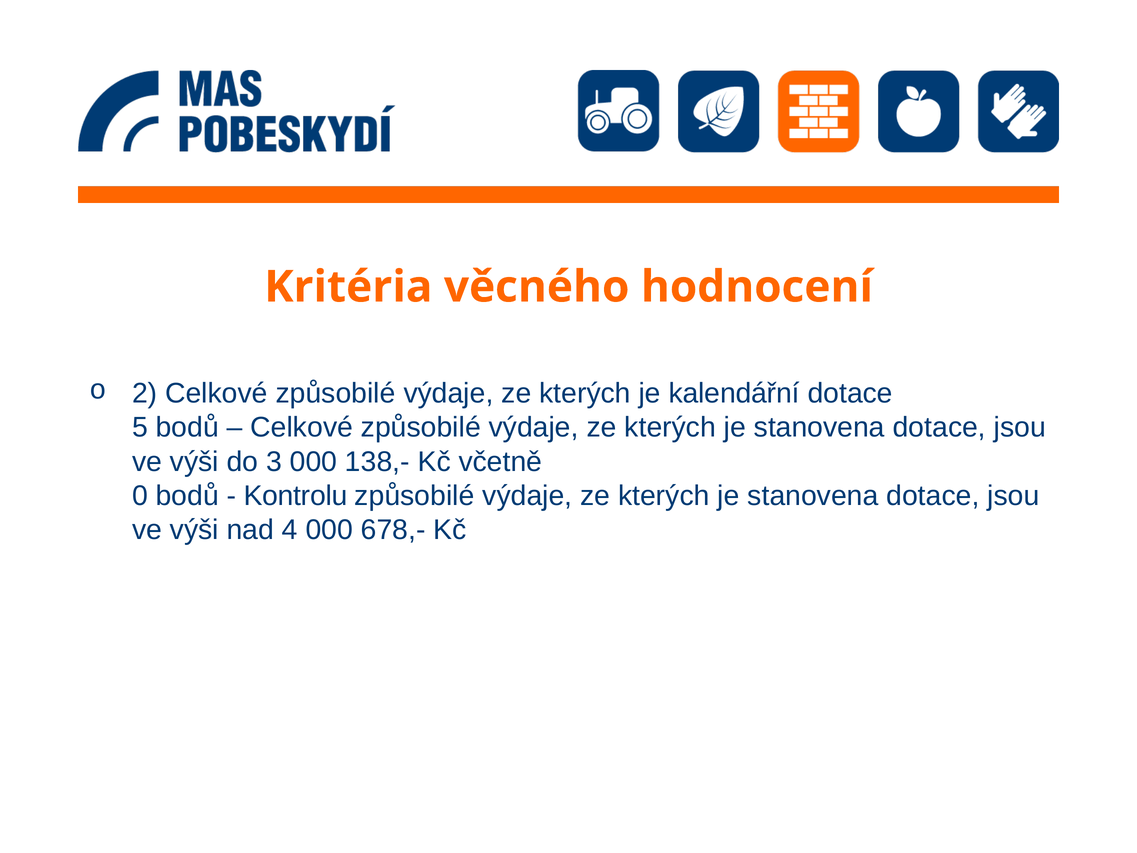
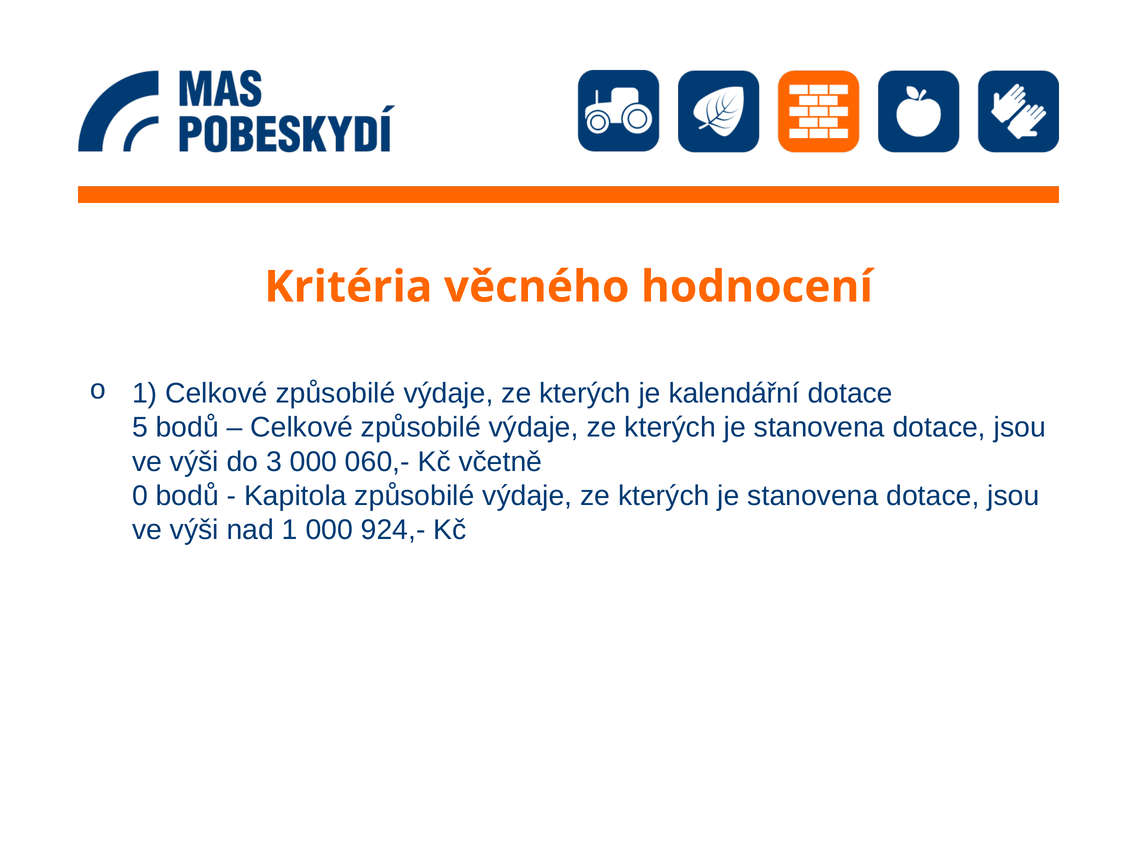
2: 2 -> 1 (145, 393)
138,-: 138,- -> 060,- (377, 461)
Kontrolu: Kontrolu -> Kapitola (295, 496)
nad 4: 4 -> 1 (290, 530)
678,-: 678,- -> 924,- (393, 530)
